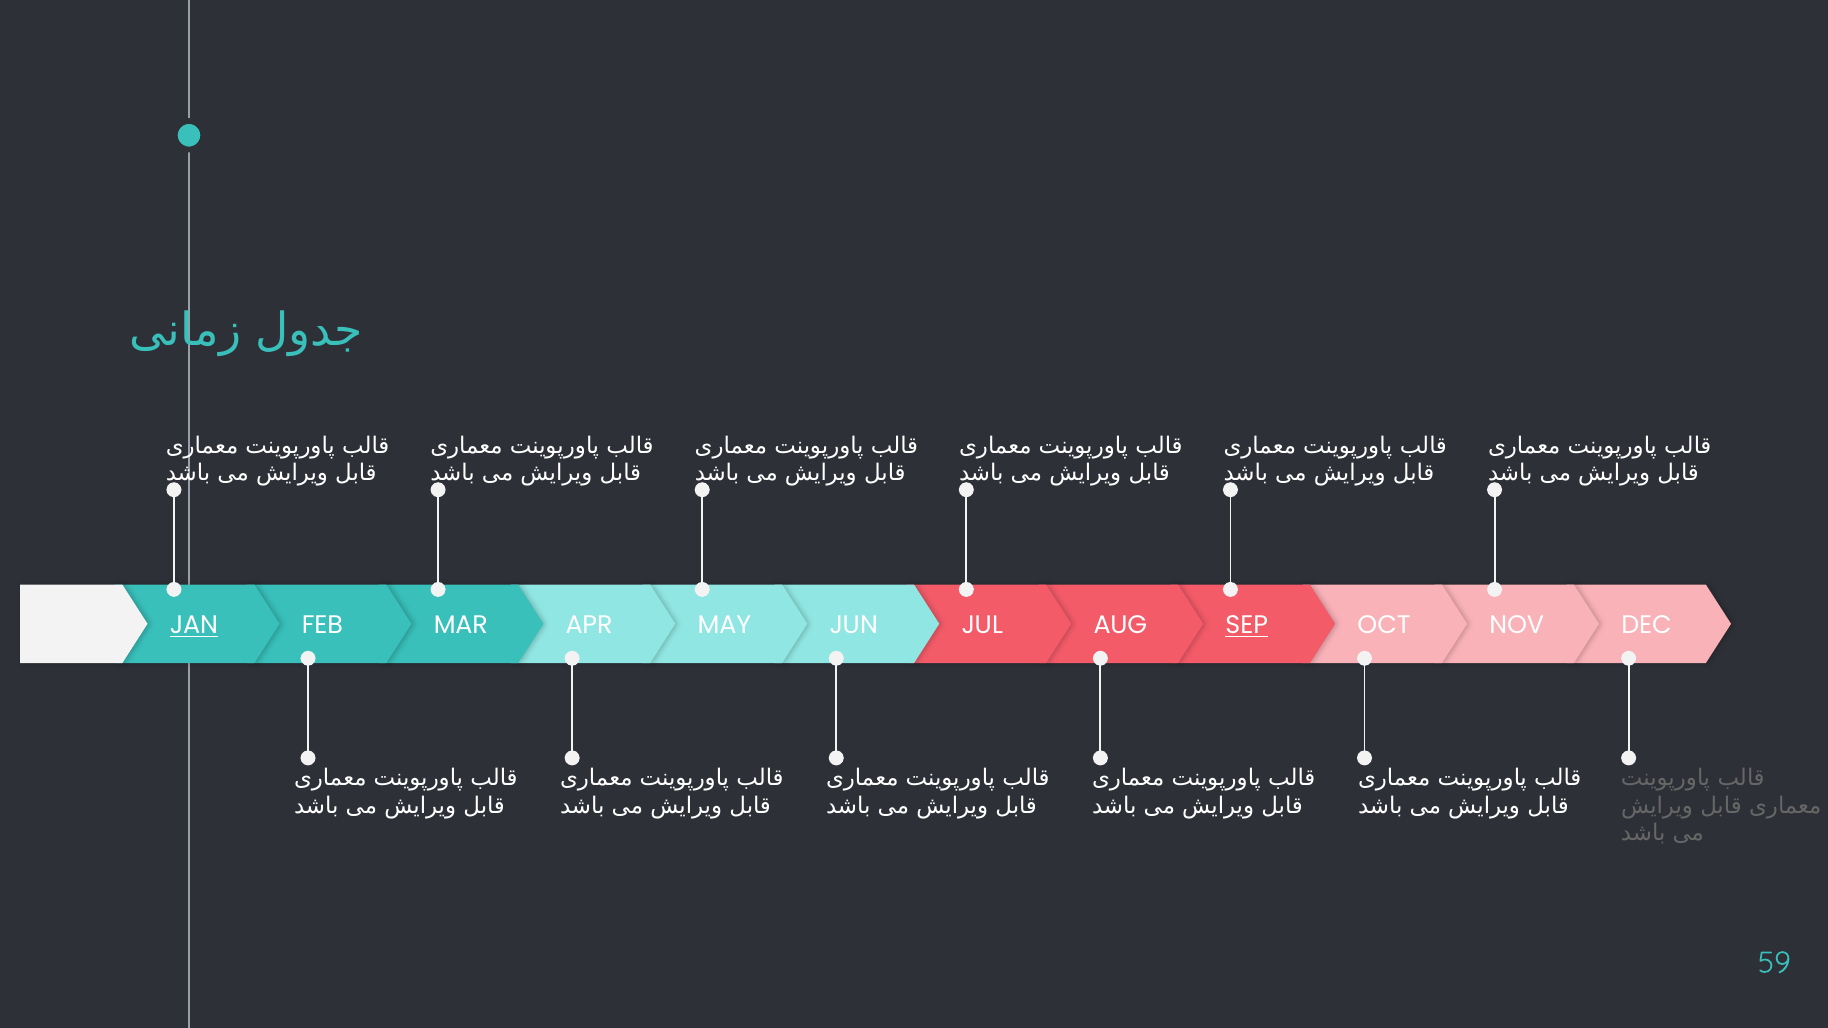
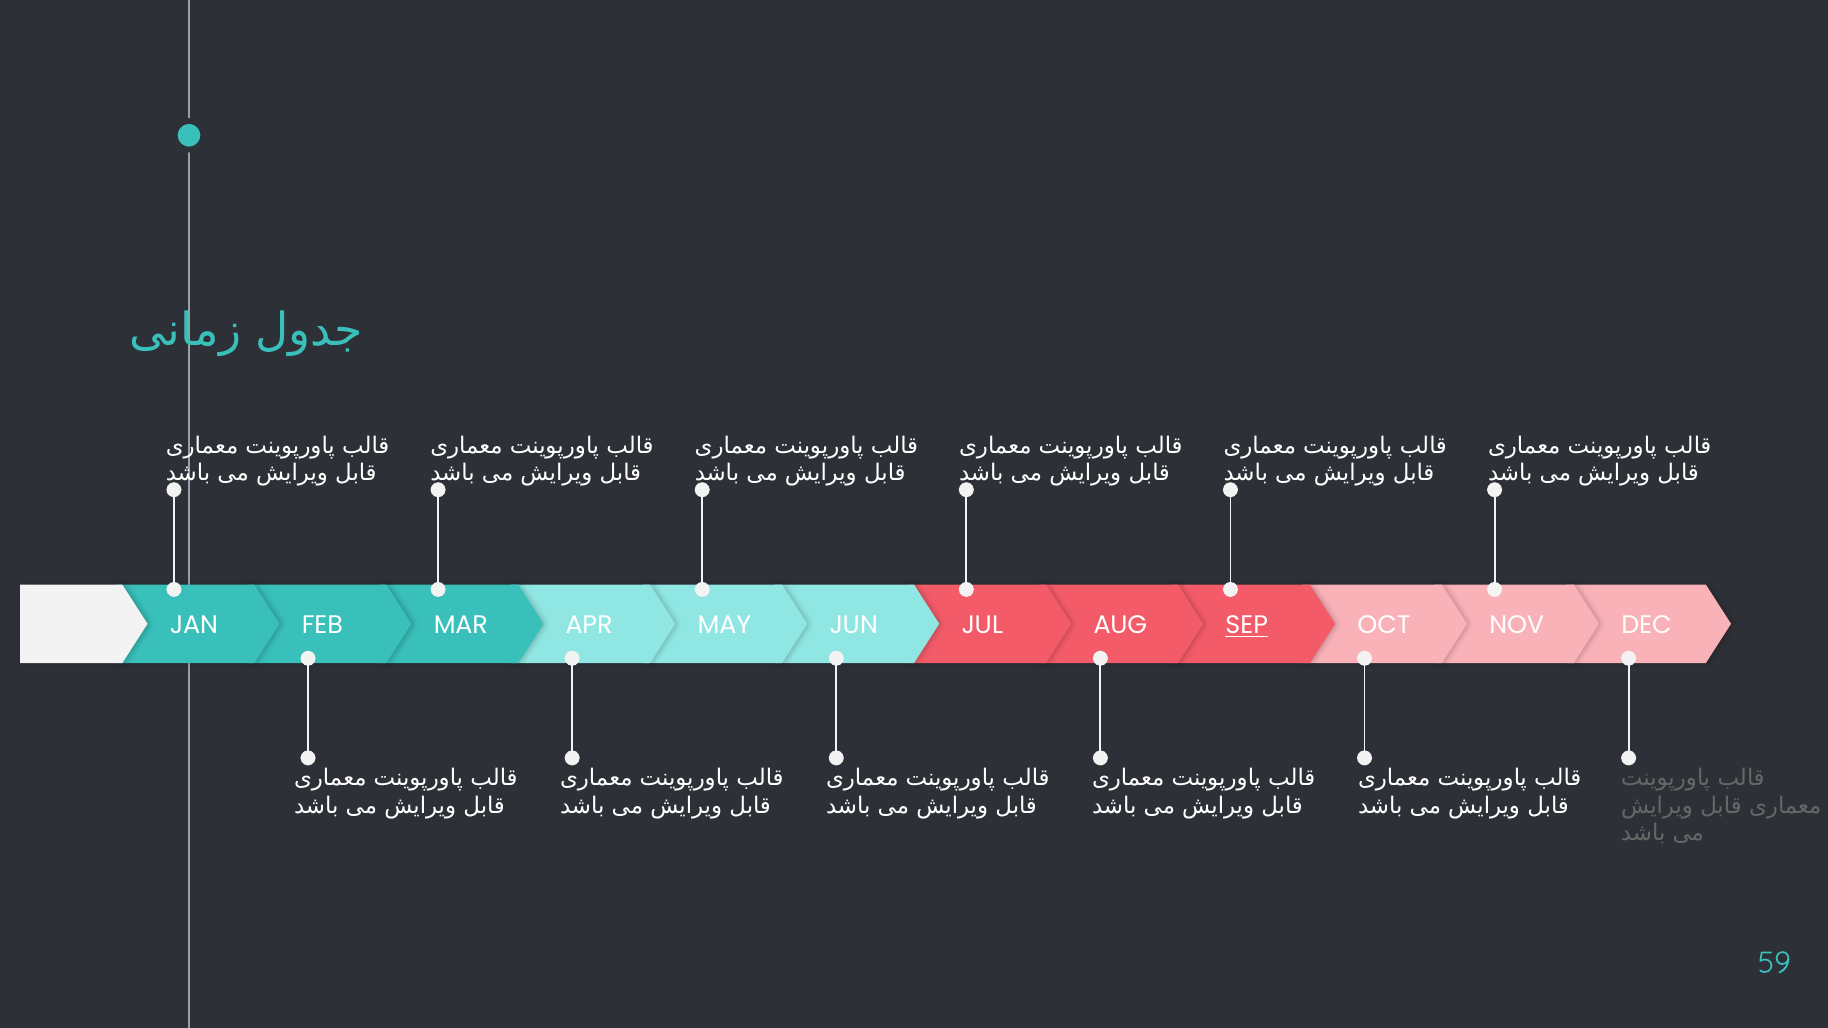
JAN underline: present -> none (194, 626)
